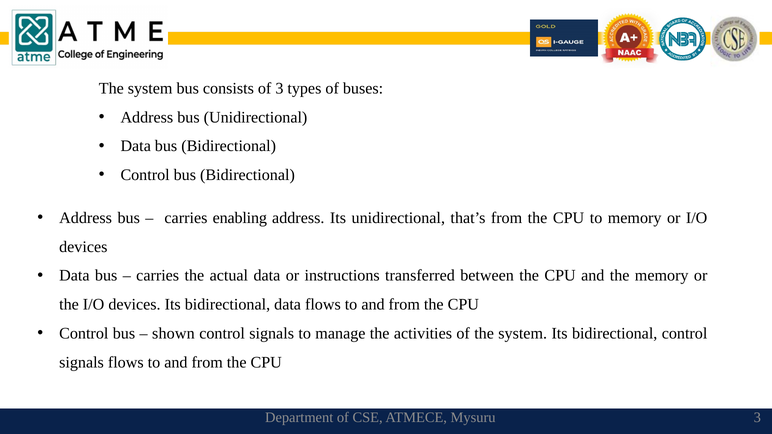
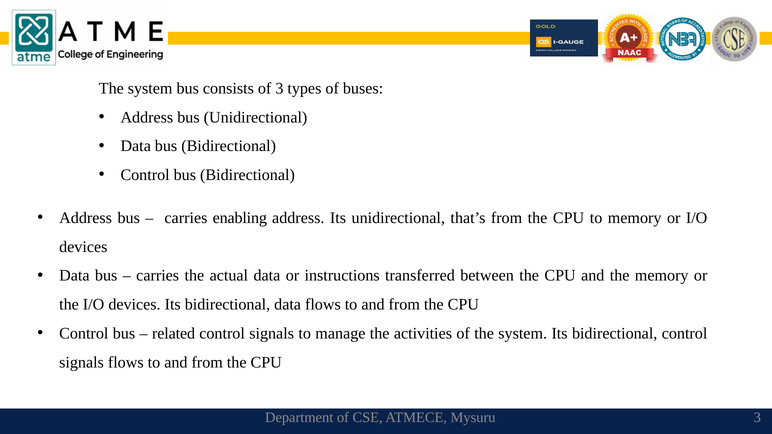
shown: shown -> related (174, 334)
